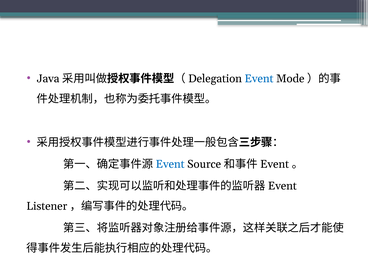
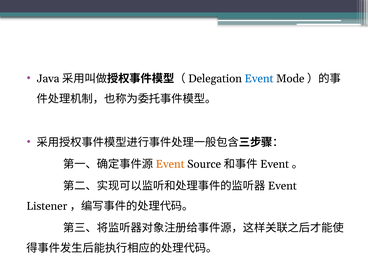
Event colour: blue -> orange (170, 164)
